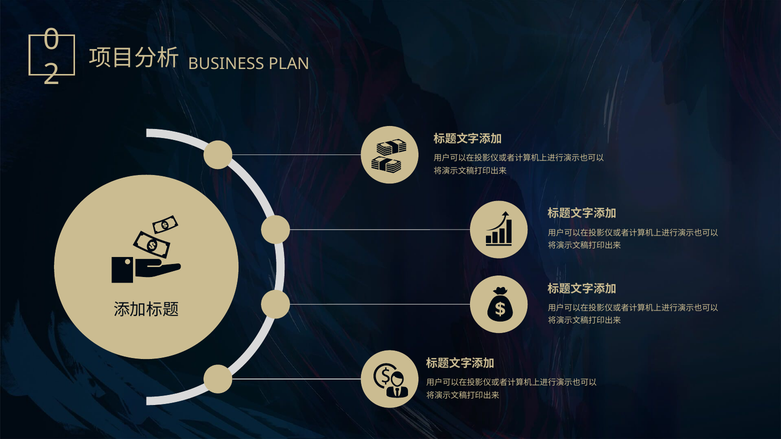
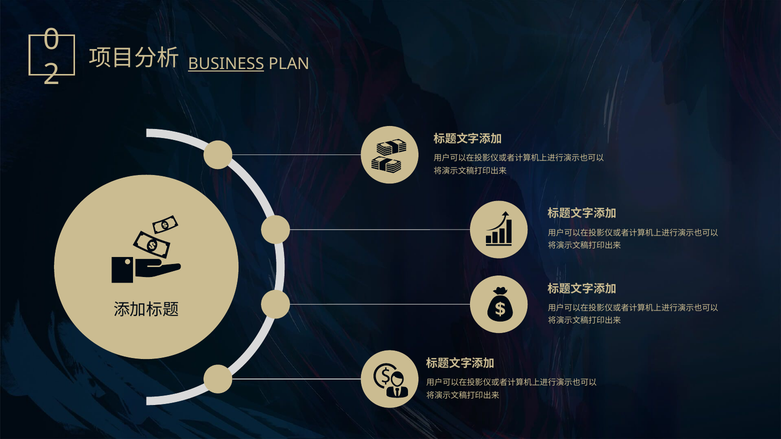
BUSINESS underline: none -> present (226, 64)
